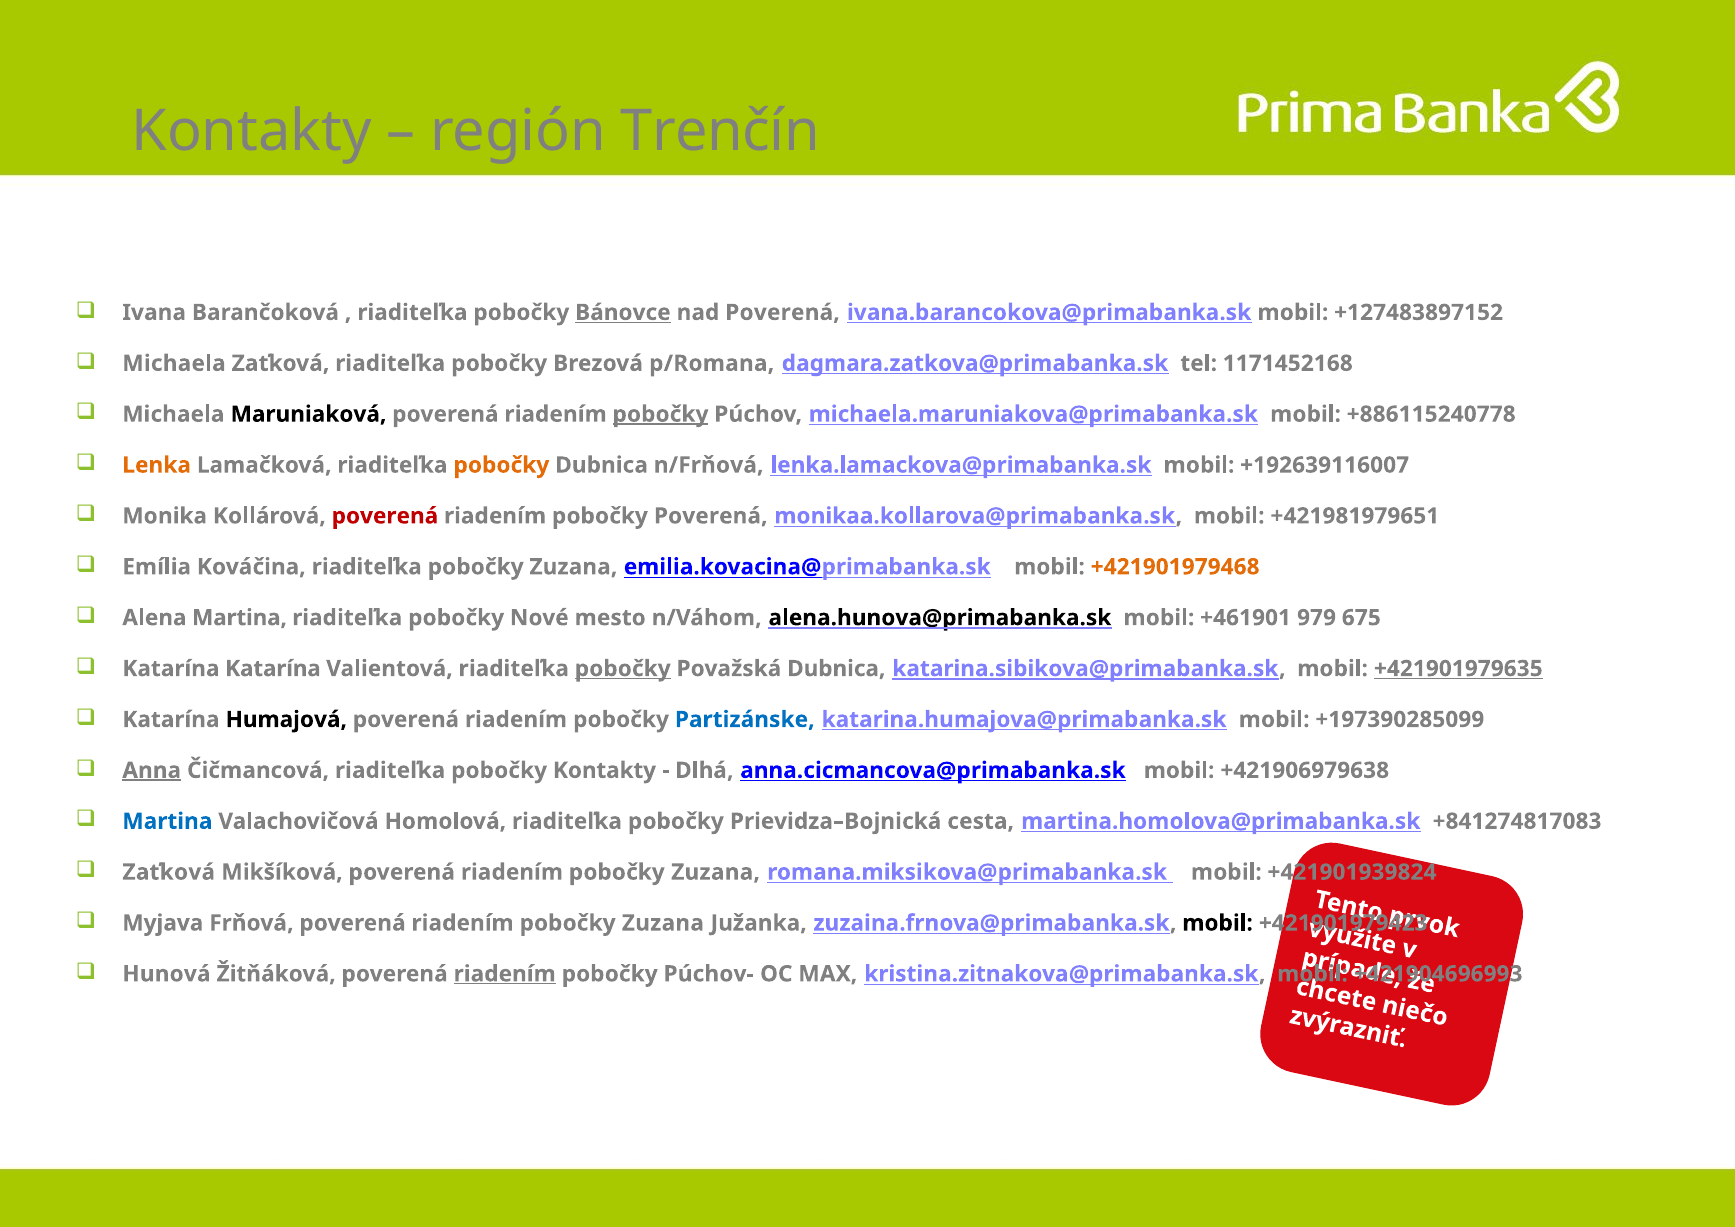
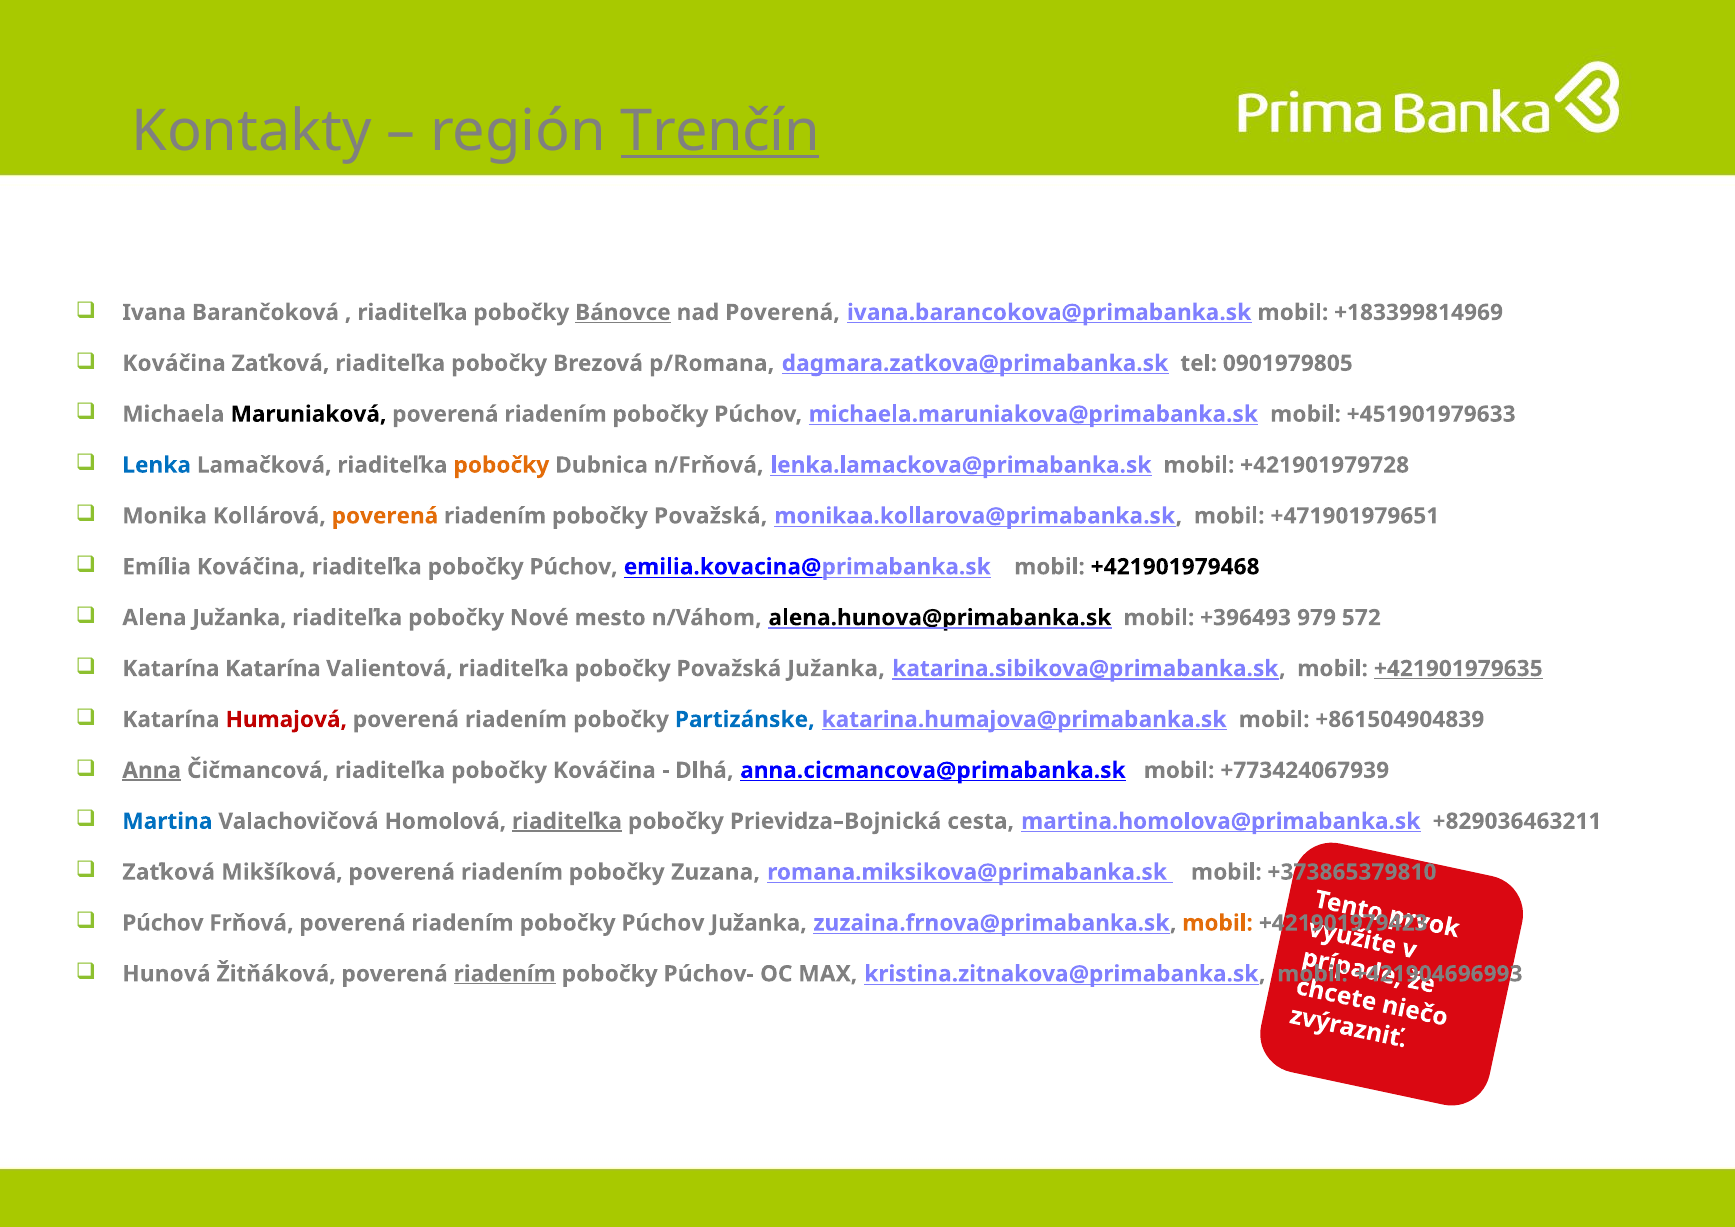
Trenčín underline: none -> present (720, 131)
+127483897152: +127483897152 -> +183399814969 (1419, 312)
Michaela: Michaela -> Kováčina (174, 363)
1171452168: 1171452168 -> 0901979805 (1288, 363)
pobočky underline: present -> none (661, 414)
+886115240778: +886115240778 -> +451901979633 (1431, 414)
Lenka colour: orange -> blue (157, 465)
+192639116007: +192639116007 -> +421901979728 (1325, 465)
poverená colour: red -> orange (385, 516)
riadením pobočky Poverená: Poverená -> Považská (711, 516)
+421981979651: +421981979651 -> +471901979651 (1355, 516)
riaditeľka pobočky Zuzana: Zuzana -> Púchov (573, 567)
+421901979468 colour: orange -> black (1175, 567)
Alena Martina: Martina -> Južanka (239, 618)
+461901: +461901 -> +396493 (1246, 618)
675: 675 -> 572 (1361, 618)
pobočky underline: present -> none (623, 669)
Považská Dubnica: Dubnica -> Južanka (836, 669)
Humajová colour: black -> red (286, 719)
+197390285099: +197390285099 -> +861504904839 (1400, 719)
pobočky Kontakty: Kontakty -> Kováčina (604, 770)
+421906979638: +421906979638 -> +773424067939 (1305, 770)
riaditeľka underline: none -> present (567, 821)
+841274817083: +841274817083 -> +829036463211 (1517, 821)
+421901939824: +421901939824 -> +373865379810 (1352, 872)
Myjava: Myjava -> Púchov (163, 923)
Zuzana: Zuzana -> Púchov (663, 923)
mobil colour: black -> orange (1218, 923)
